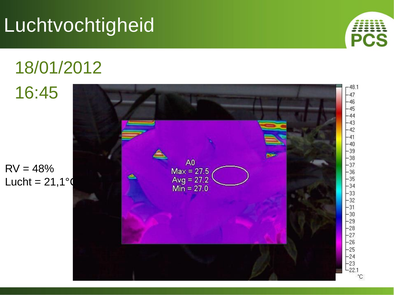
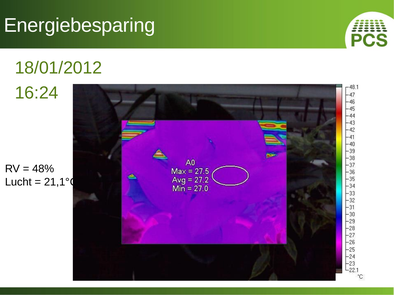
Luchtvochtigheid: Luchtvochtigheid -> Energiebesparing (80, 25)
16:45: 16:45 -> 16:24 (37, 93)
